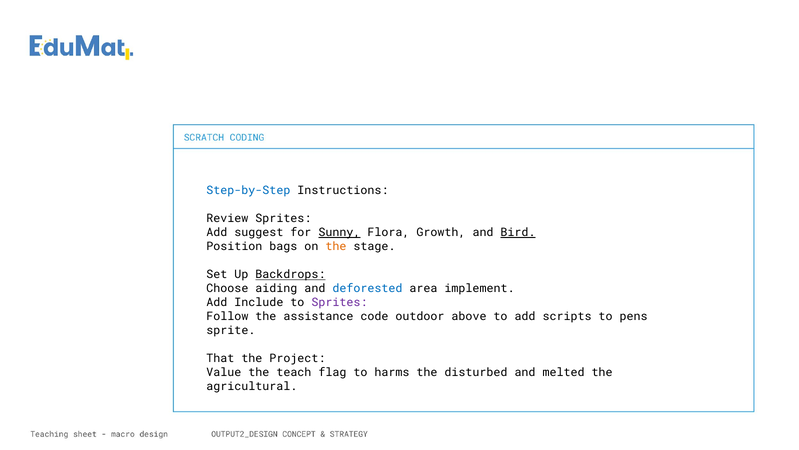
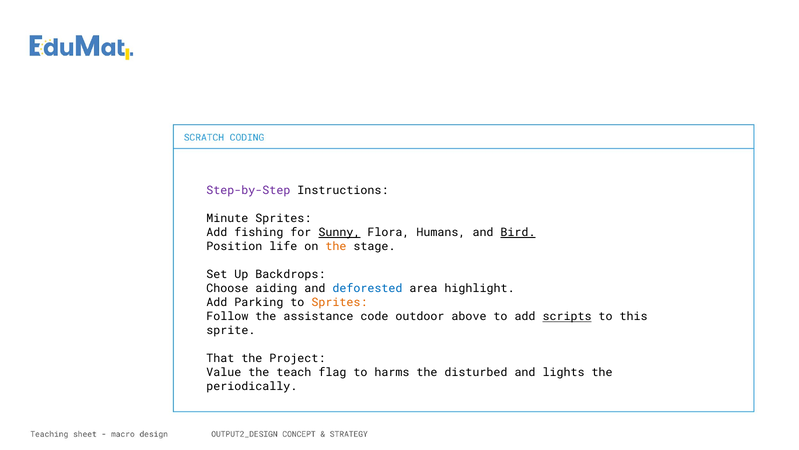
Step-by-Step colour: blue -> purple (248, 190)
Review: Review -> Minute (227, 218)
suggest: suggest -> fishing (259, 232)
Growth: Growth -> Humans (441, 232)
bags: bags -> life (283, 246)
Backdrops underline: present -> none (290, 274)
implement: implement -> highlight (479, 288)
Include: Include -> Parking (259, 302)
Sprites colour: purple -> orange (339, 302)
scripts underline: none -> present (567, 316)
pens: pens -> this (634, 316)
melted: melted -> lights (564, 372)
agricultural: agricultural -> periodically (252, 386)
